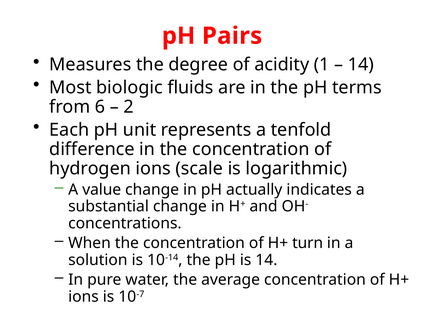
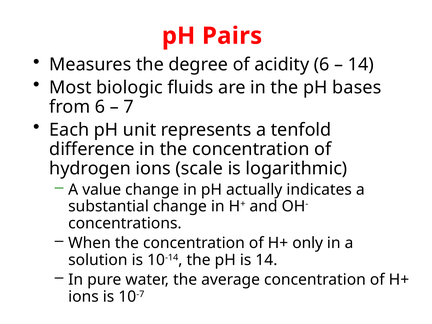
acidity 1: 1 -> 6 (322, 65)
terms: terms -> bases (357, 88)
2: 2 -> 7 (129, 107)
turn: turn -> only (308, 243)
